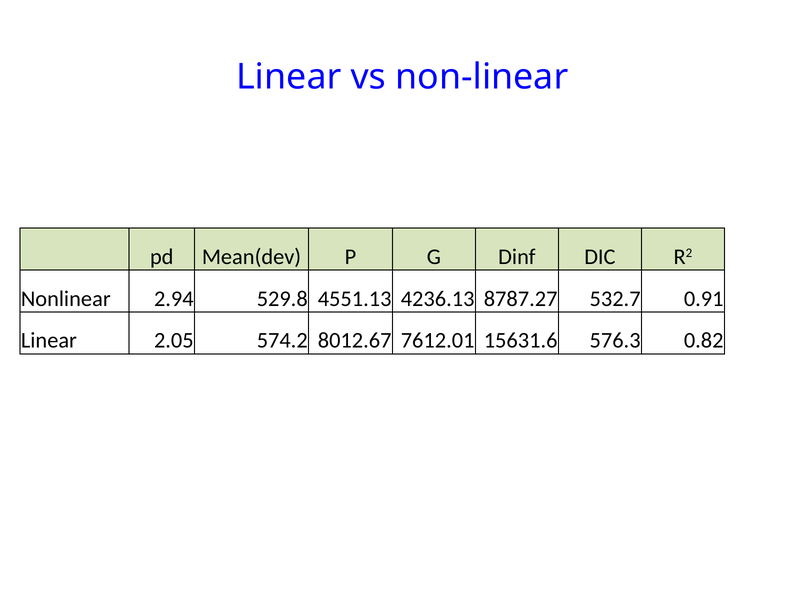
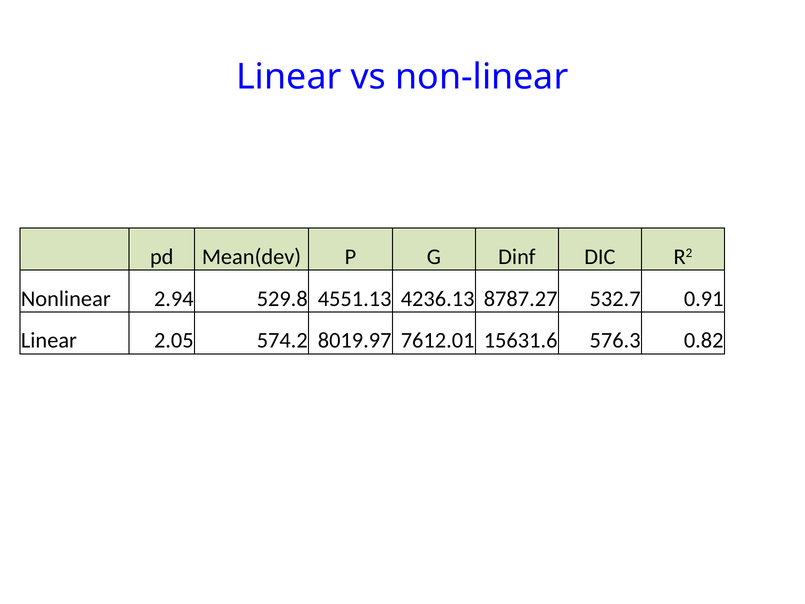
8012.67: 8012.67 -> 8019.97 (355, 340)
